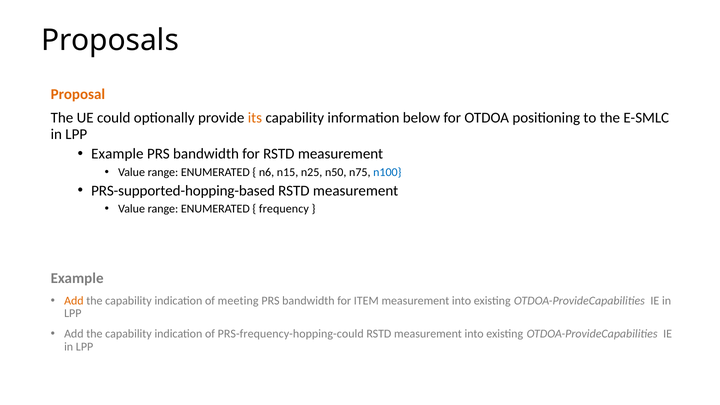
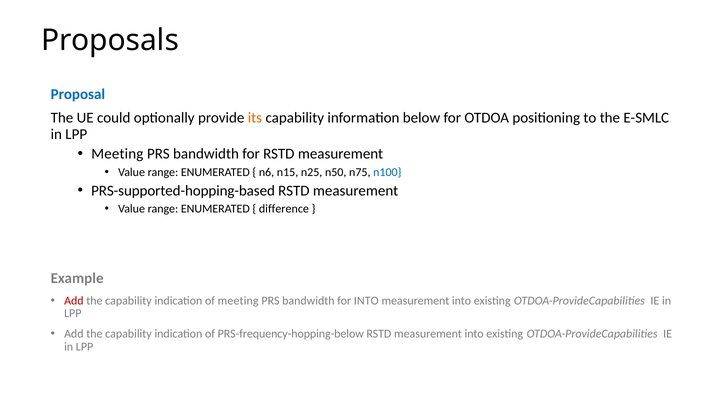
Proposal colour: orange -> blue (78, 94)
Example: Example -> Meeting (117, 154)
frequency: frequency -> difference (284, 209)
Add colour: orange -> red (74, 301)
for ITEM: ITEM -> INTO (366, 301)
PRS-frequency-hopping-could: PRS-frequency-hopping-could -> PRS-frequency-hopping-below (291, 334)
